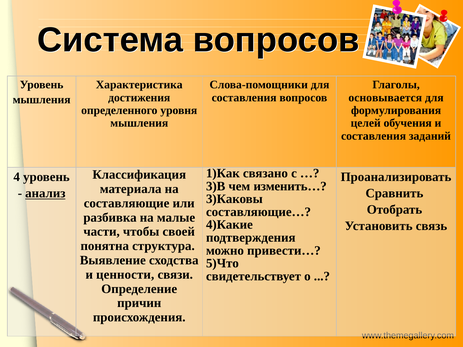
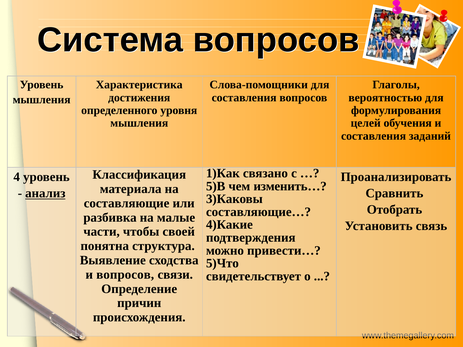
основывается: основывается -> вероятностью (385, 98)
3)В: 3)В -> 5)В (216, 186)
и ценности: ценности -> вопросов (125, 275)
